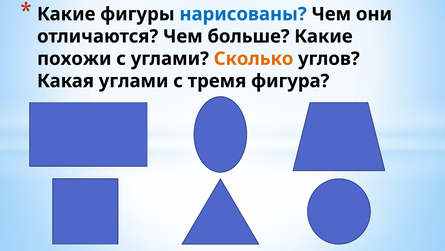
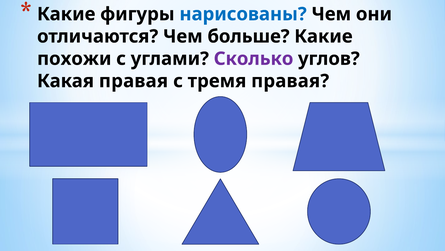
Сколько colour: orange -> purple (254, 59)
Какая углами: углами -> правая (133, 81)
тремя фигура: фигура -> правая (290, 81)
